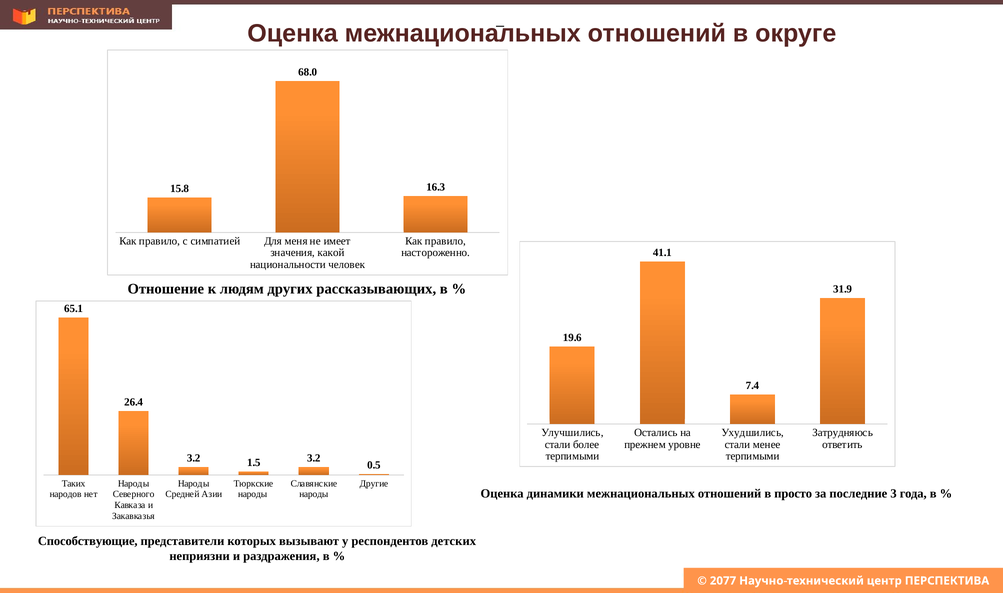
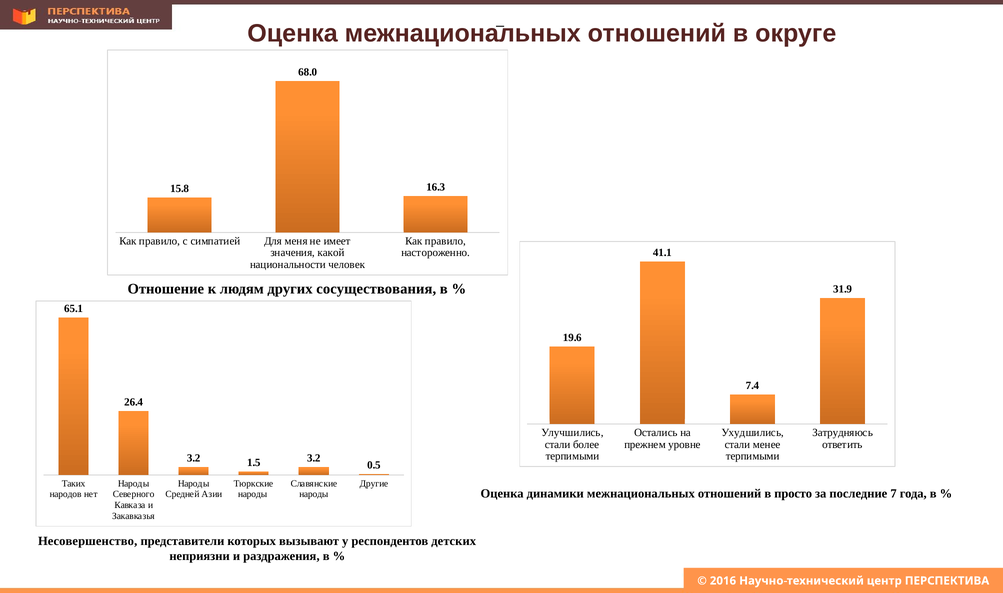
рассказывающих: рассказывающих -> сосуществования (376, 289)
3: 3 -> 7 (894, 493)
Способствующие: Способствующие -> Несовершенство (88, 540)
2077: 2077 -> 2016 (723, 580)
